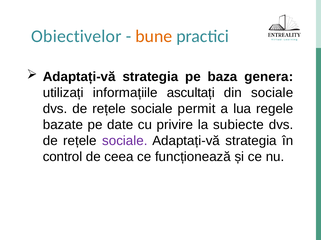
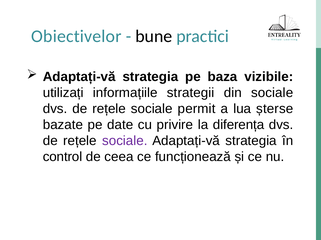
bune colour: orange -> black (154, 36)
genera: genera -> vizibile (269, 77)
ascultați: ascultați -> strategii (191, 93)
regele: regele -> șterse (275, 109)
subiecte: subiecte -> diferența (239, 125)
